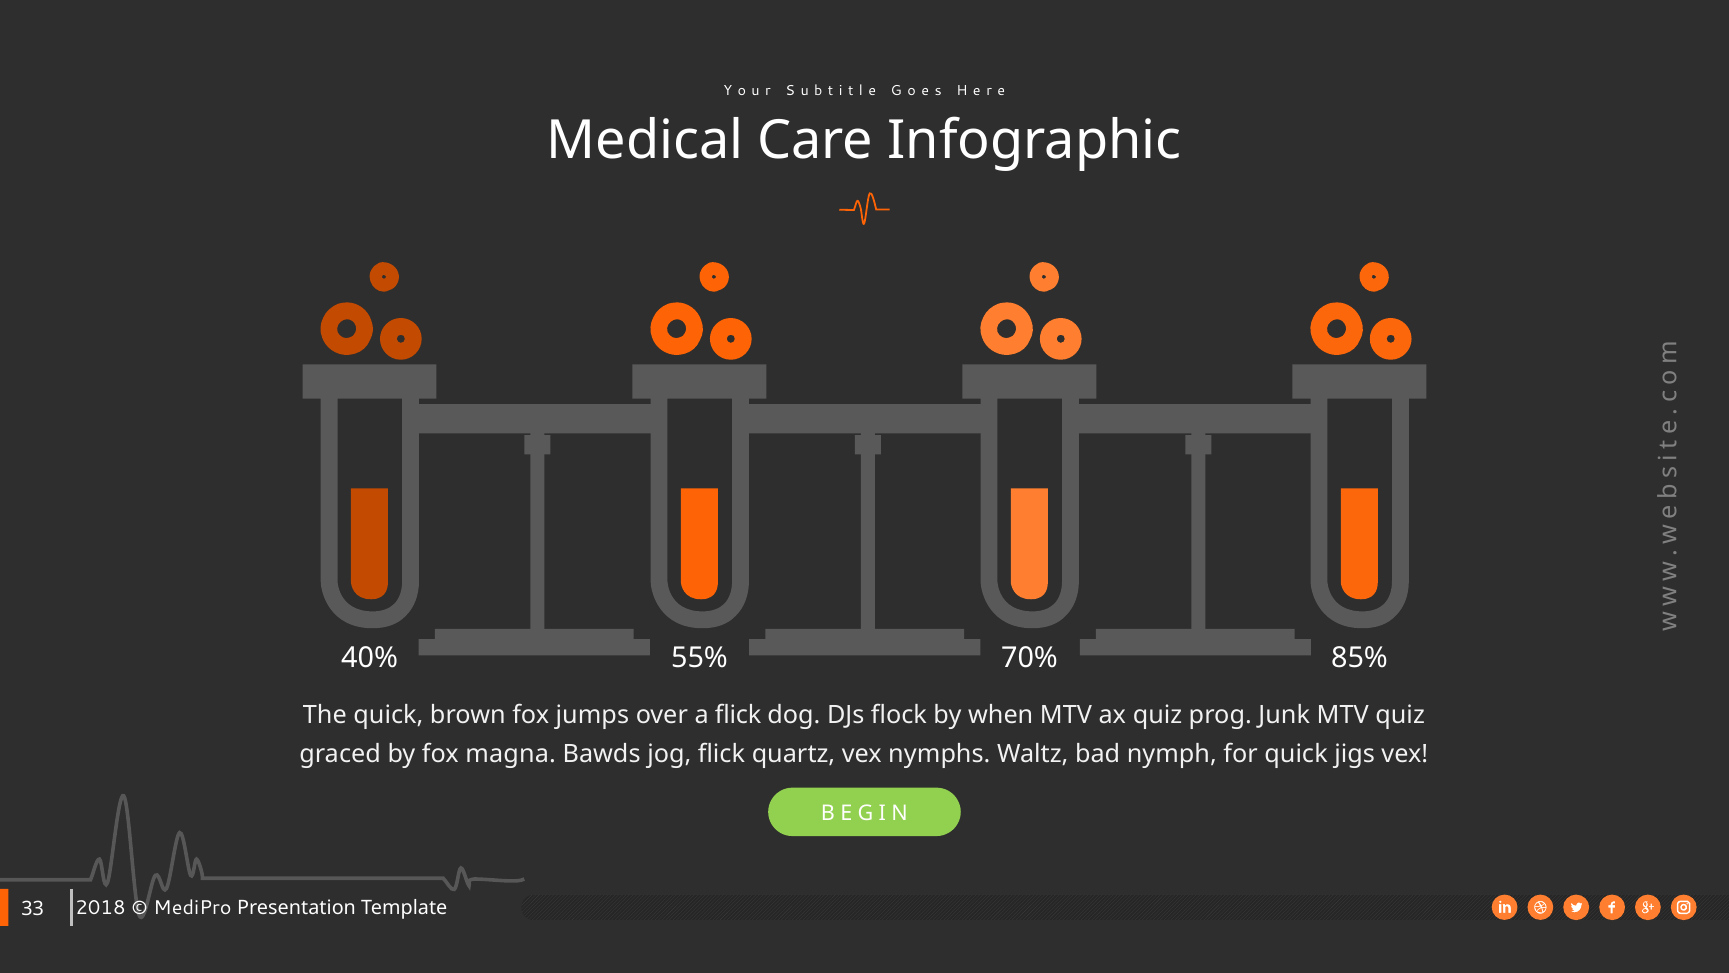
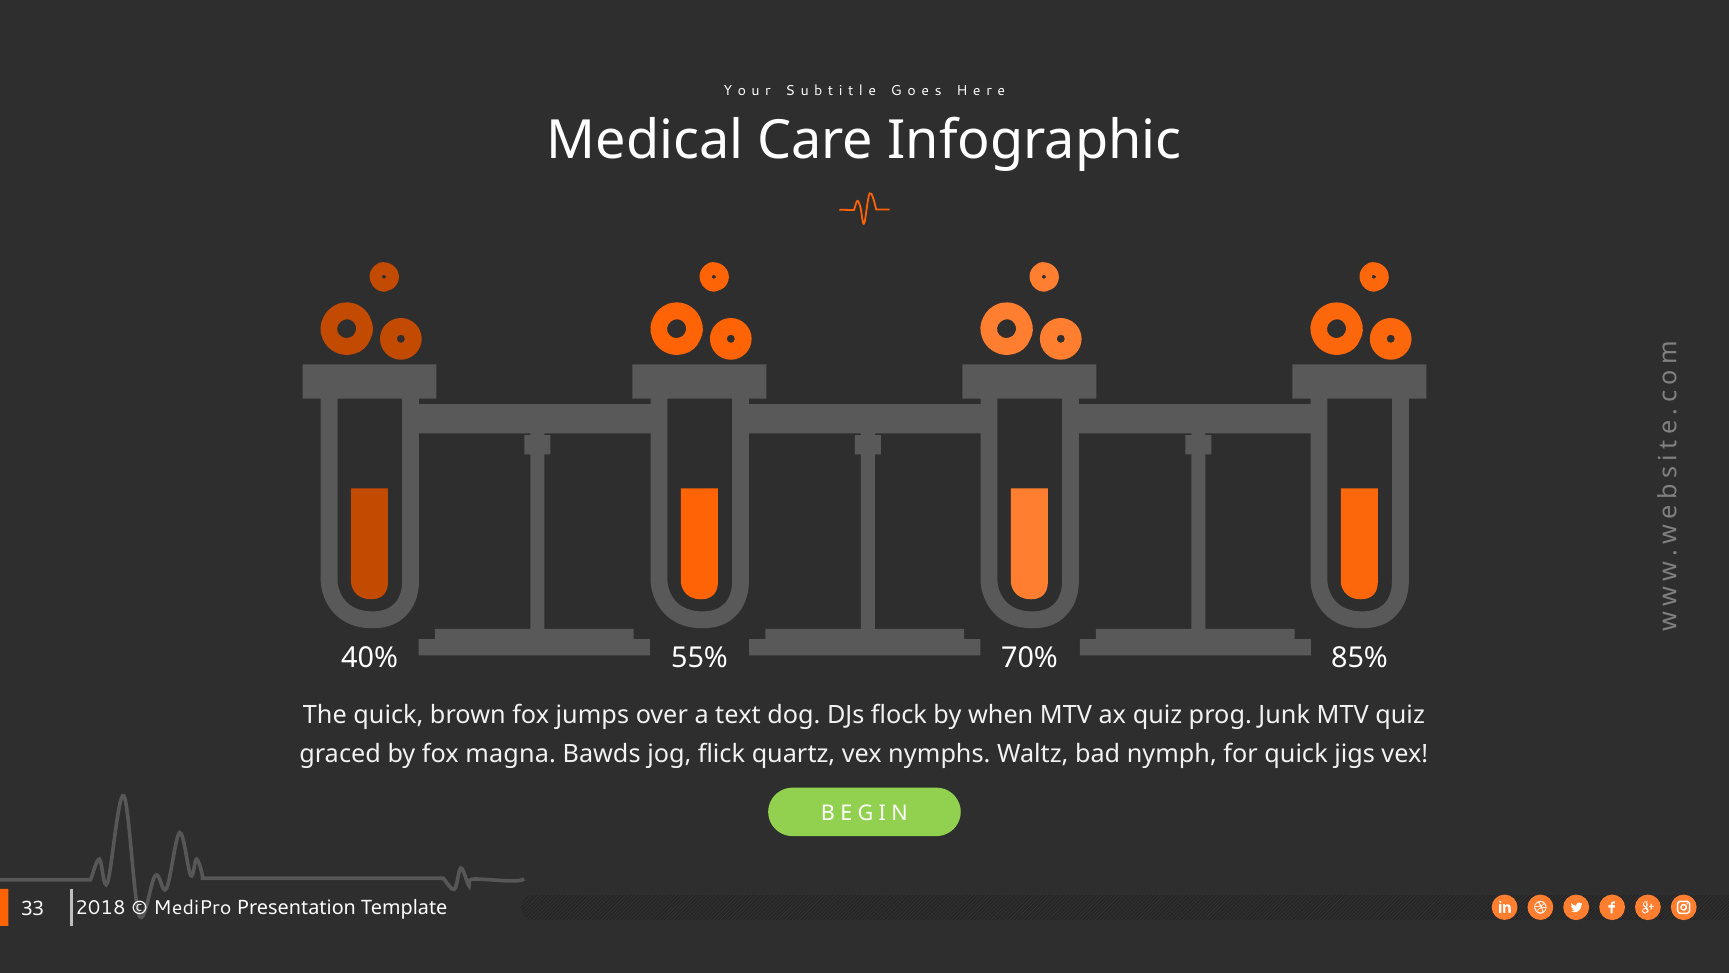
a flick: flick -> text (738, 715)
